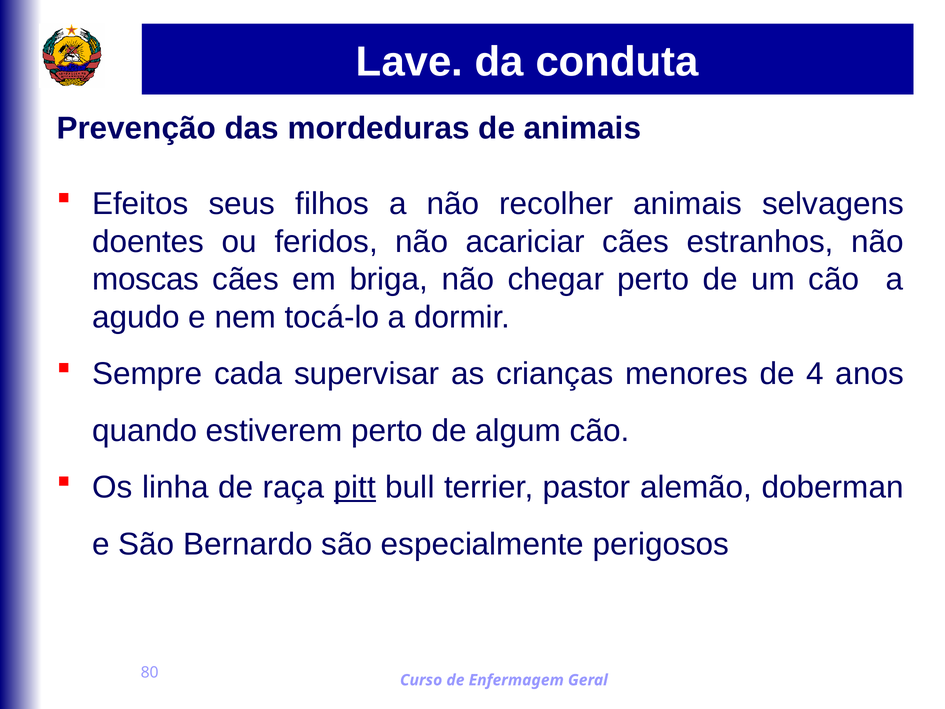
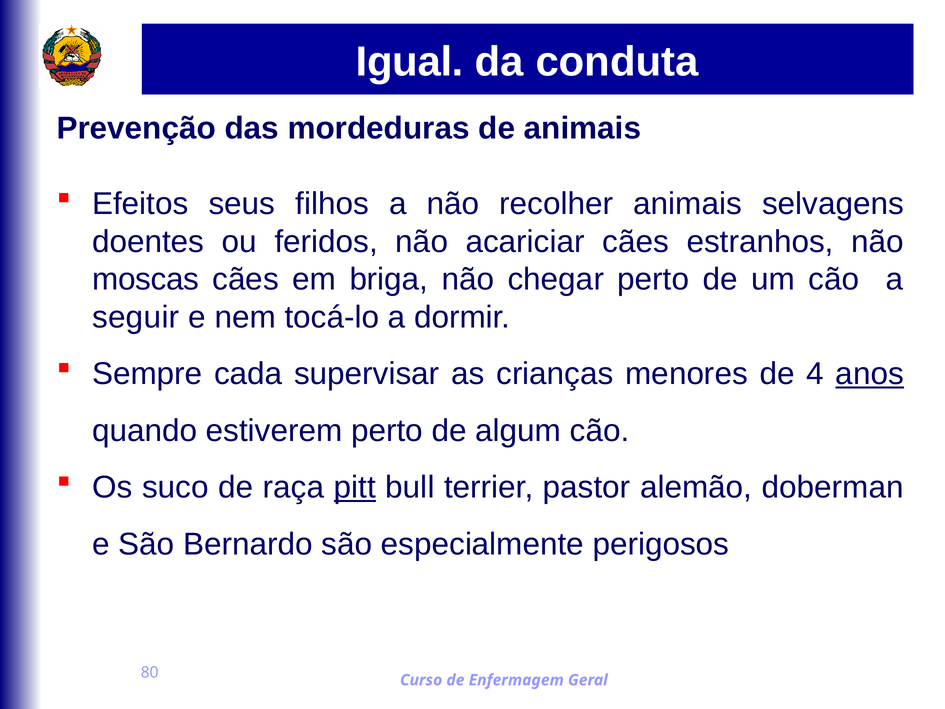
Lave: Lave -> Igual (410, 62)
agudo: agudo -> seguir (136, 317)
anos underline: none -> present (870, 374)
linha: linha -> suco (175, 487)
